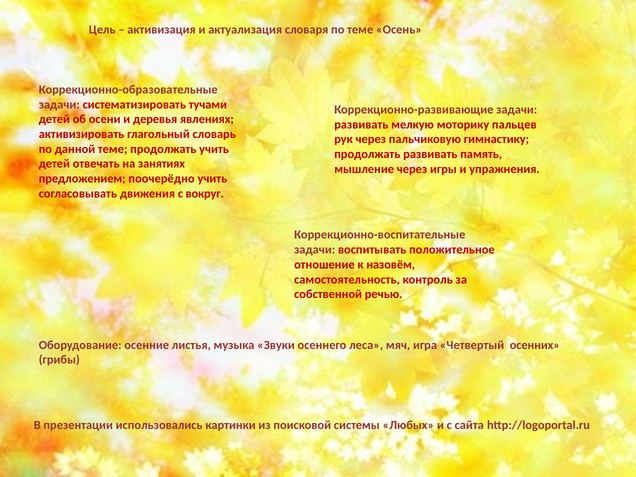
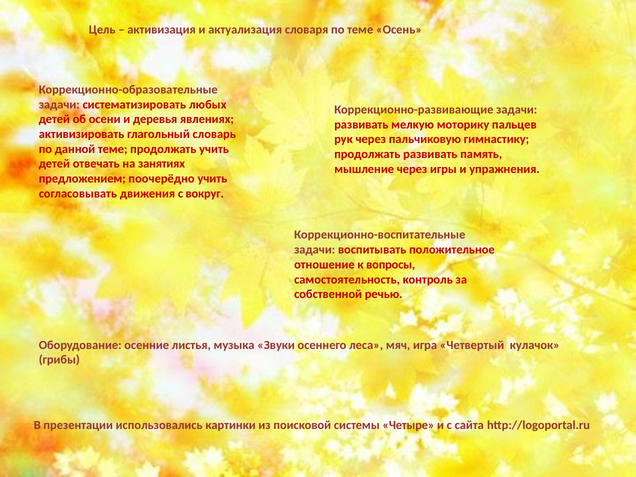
тучами: тучами -> любых (208, 104)
назовём: назовём -> вопросы (391, 265)
осенних: осенних -> кулачок (535, 345)
Любых: Любых -> Четыре (408, 425)
